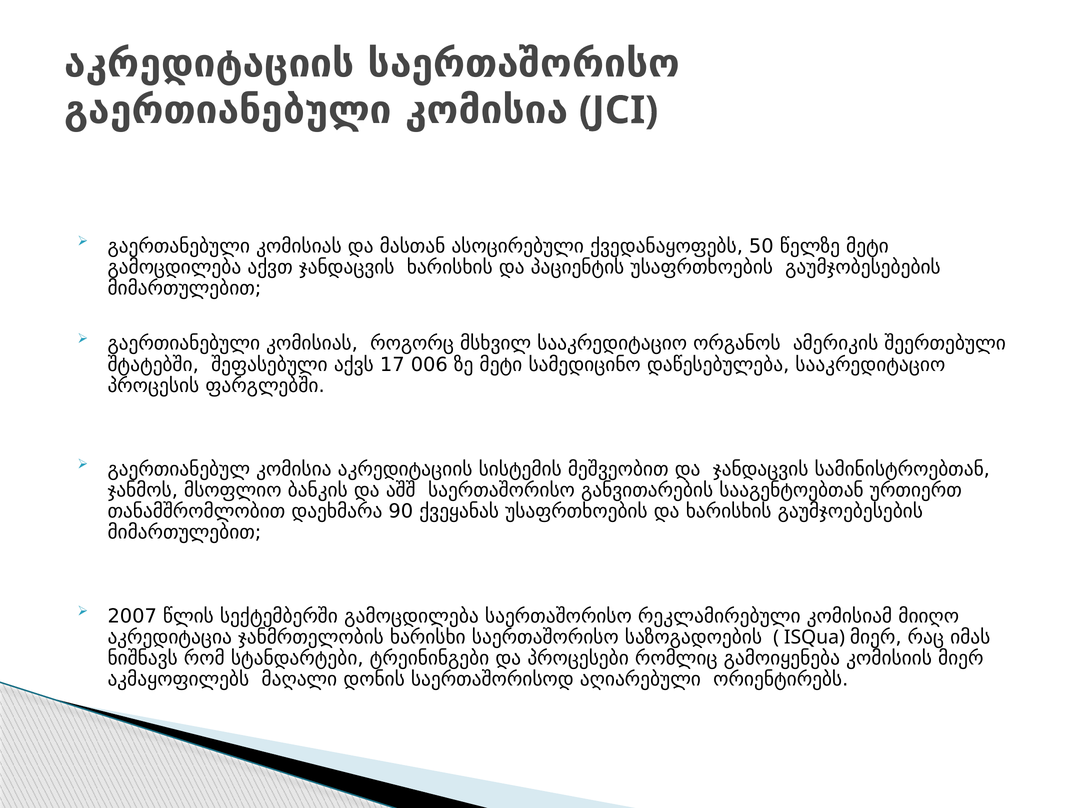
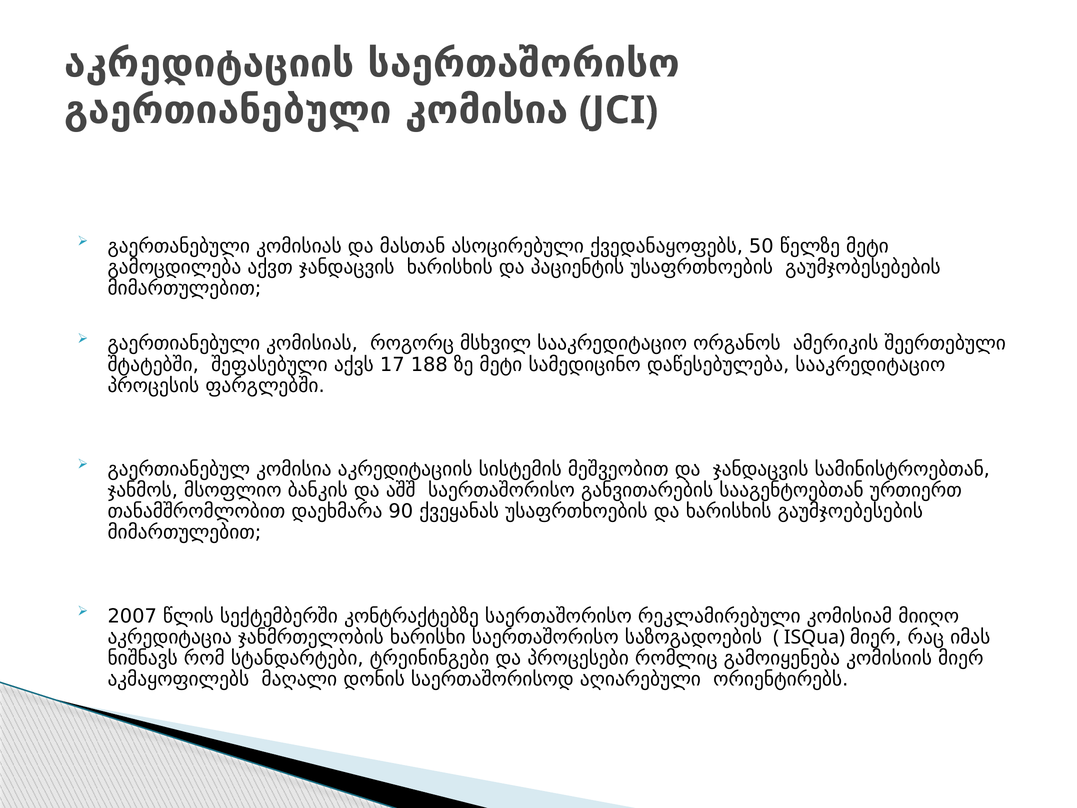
006: 006 -> 188 (429, 364)
სექტემბერში გამოცდილება: გამოცდილება -> კონტრაქტებზე (412, 616)
